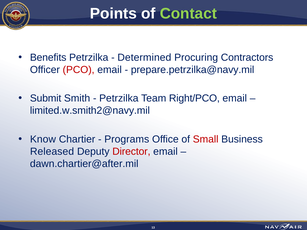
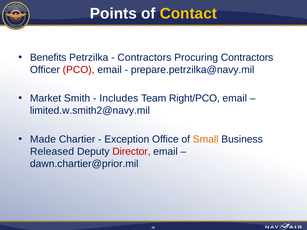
Contact colour: light green -> yellow (188, 14)
Determined: Determined -> Contractors (144, 58)
Submit: Submit -> Market (46, 98)
Petrzilka: Petrzilka -> Includes (119, 98)
Know: Know -> Made (43, 139)
Programs: Programs -> Exception (127, 139)
Small colour: red -> orange (206, 139)
dawn.chartier@after.mil: dawn.chartier@after.mil -> dawn.chartier@prior.mil (84, 164)
